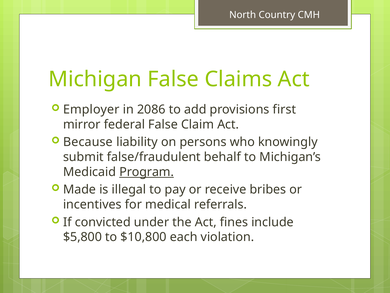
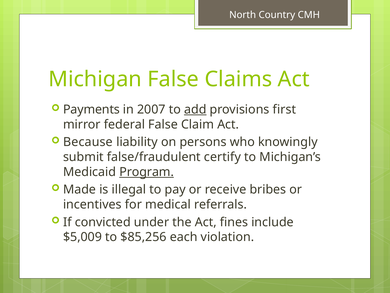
Employer: Employer -> Payments (91, 109)
2086: 2086 -> 2007 (151, 109)
add underline: none -> present (195, 109)
behalf: behalf -> certify (222, 157)
$5,800: $5,800 -> $5,009 (82, 237)
$10,800: $10,800 -> $85,256 (143, 237)
